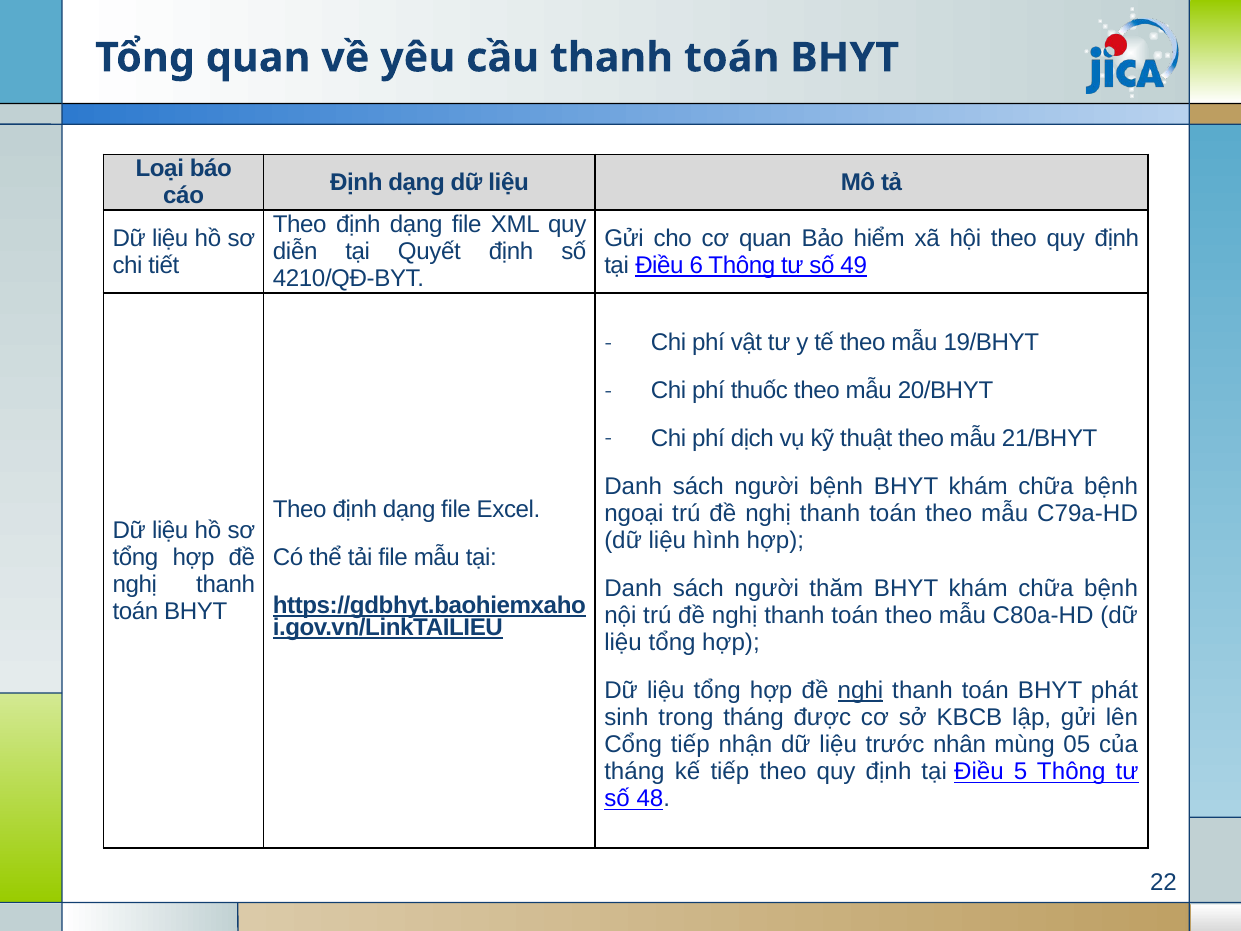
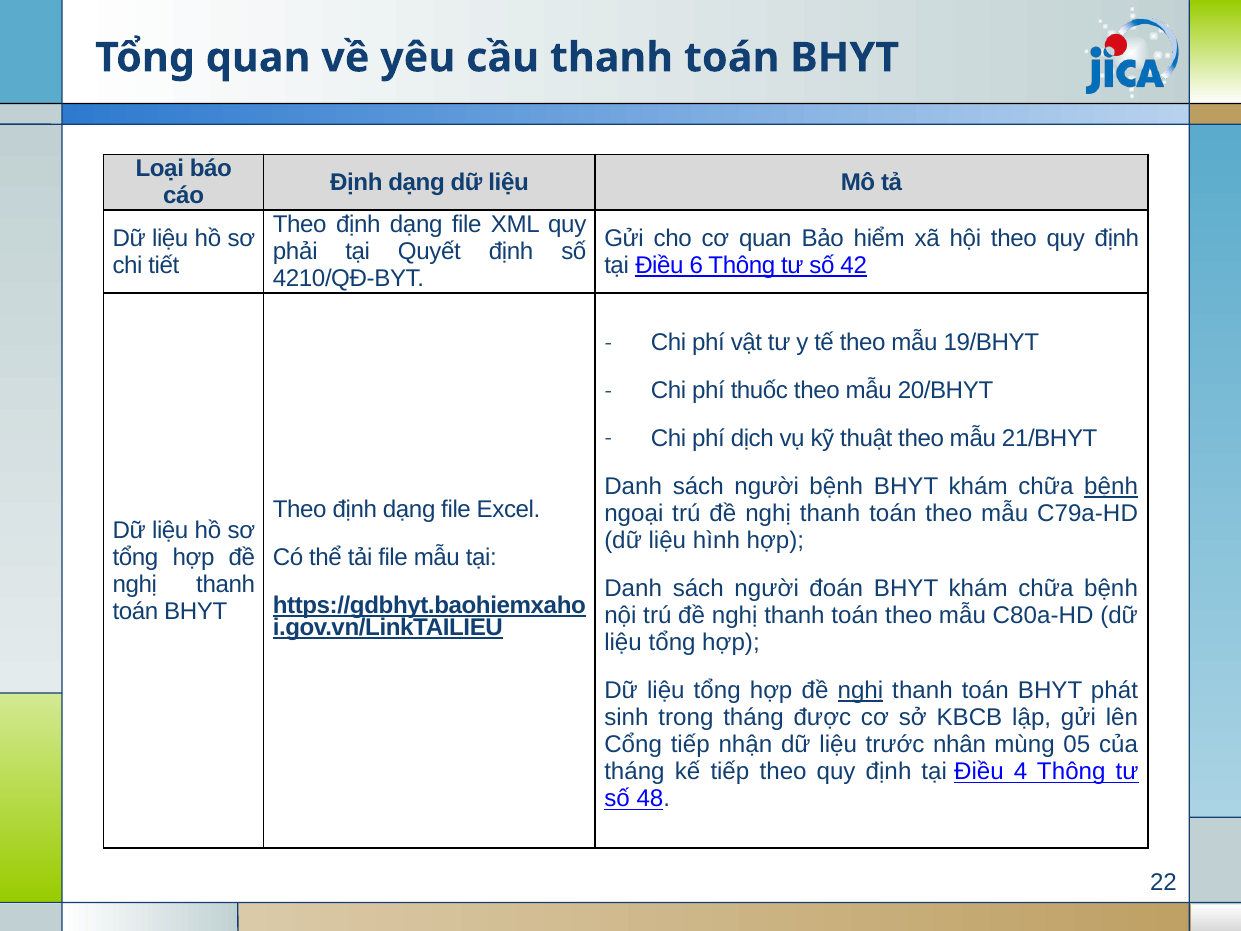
diễn: diễn -> phải (295, 252)
49: 49 -> 42 (854, 265)
bệnh underline: none -> present (1111, 486)
thăm: thăm -> đoán (836, 588)
5: 5 -> 4 (1021, 772)
